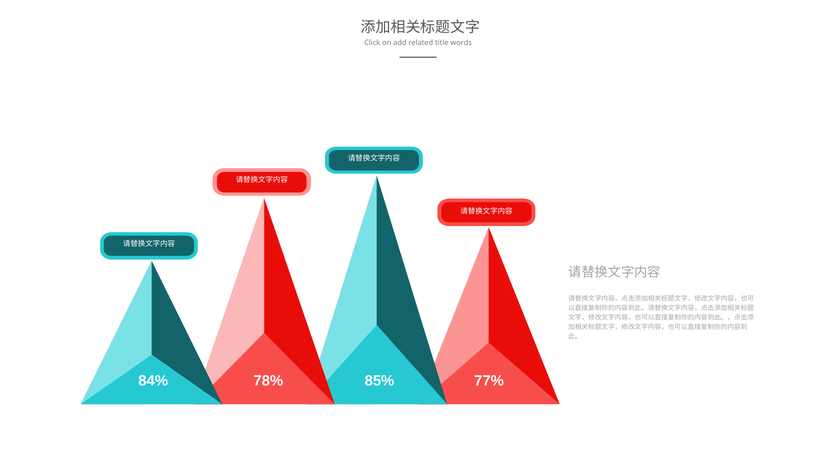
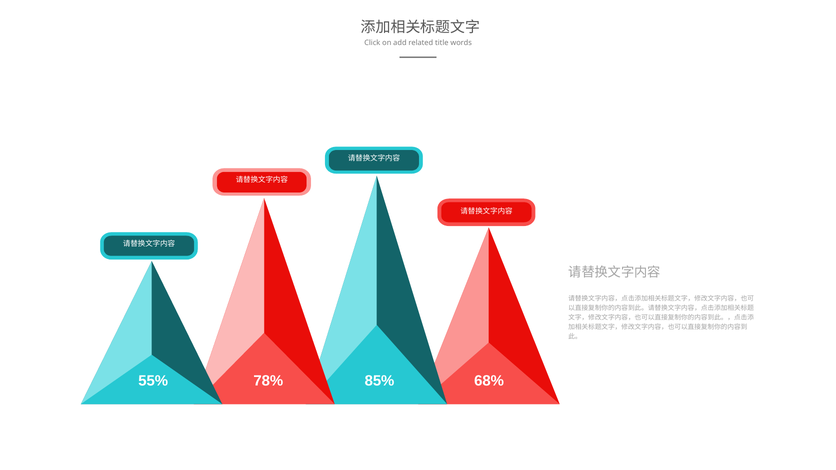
84%: 84% -> 55% (153, 381)
77%: 77% -> 68% (489, 381)
